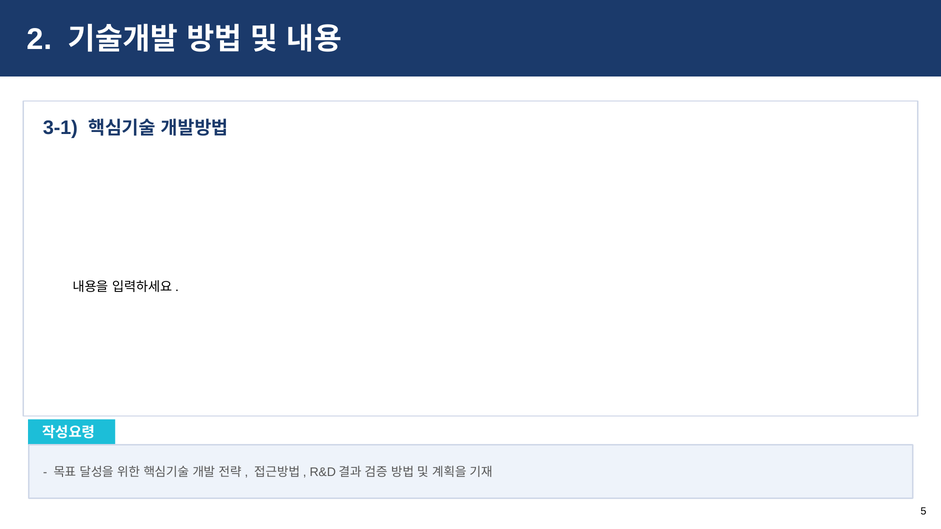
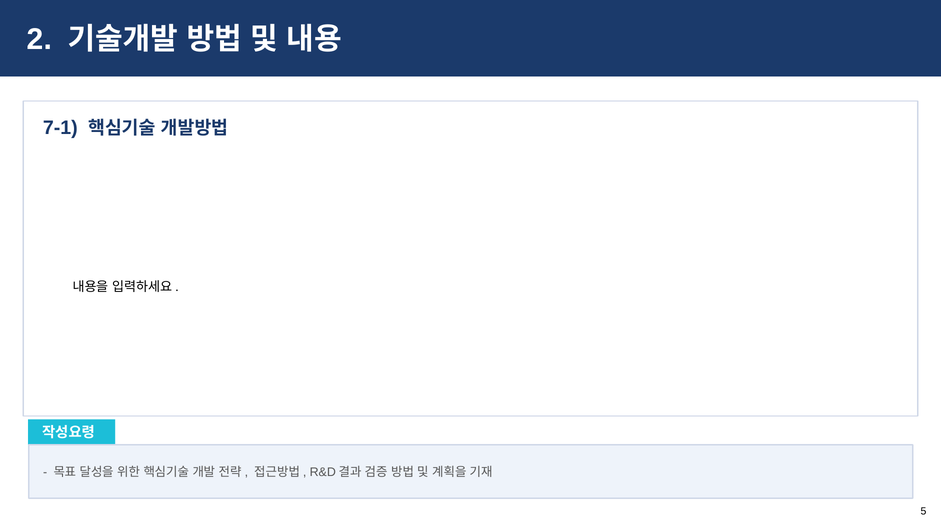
3-1: 3-1 -> 7-1 (60, 128)
